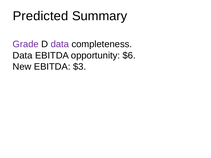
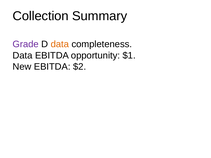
Predicted: Predicted -> Collection (41, 16)
data colour: purple -> orange (60, 44)
$6: $6 -> $1 (129, 56)
$3: $3 -> $2 (80, 67)
